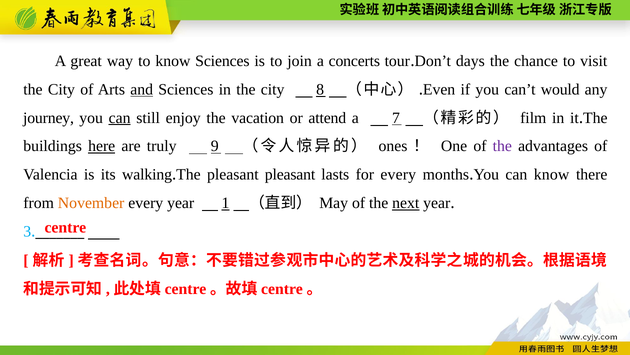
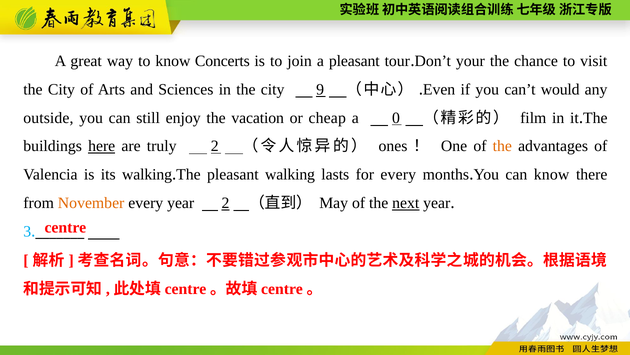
know Sciences: Sciences -> Concerts (222, 61)
a concerts: concerts -> pleasant (354, 61)
days: days -> your (470, 61)
and underline: present -> none (142, 89)
8: 8 -> 9 (320, 89)
journey: journey -> outside (48, 118)
can underline: present -> none (120, 118)
attend: attend -> cheap (327, 118)
7: 7 -> 0 (396, 118)
truly 9: 9 -> 2 (215, 146)
the colour: purple -> orange (502, 146)
pleasant pleasant: pleasant -> walking (290, 174)
year 1: 1 -> 2 (226, 203)
